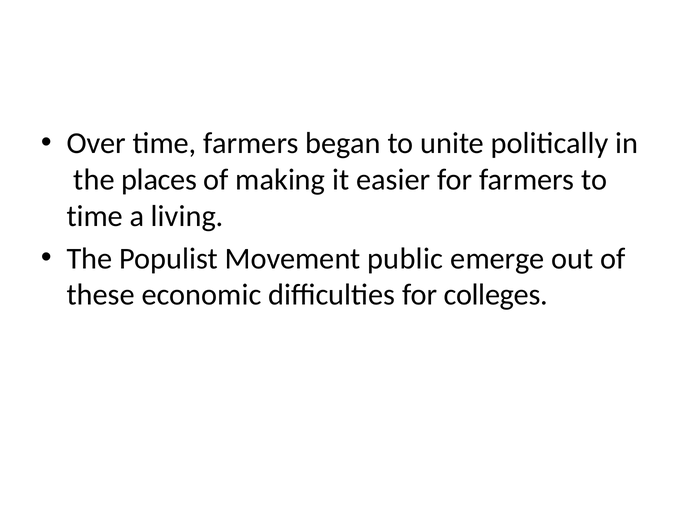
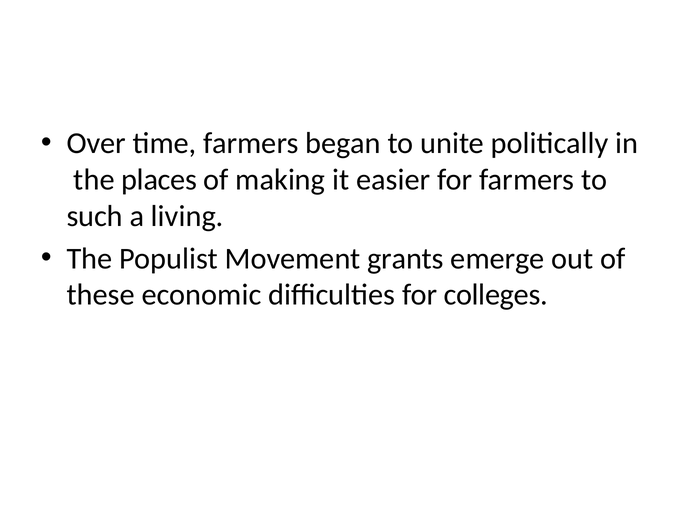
time: time -> such (95, 216)
public: public -> grants (405, 259)
